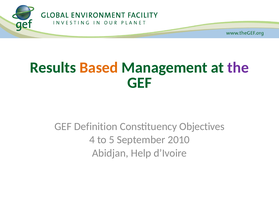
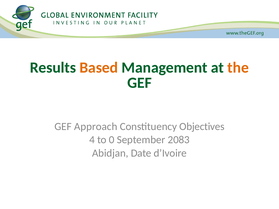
the colour: purple -> orange (238, 68)
Definition: Definition -> Approach (96, 127)
5: 5 -> 0 (112, 140)
2010: 2010 -> 2083 (179, 140)
Help: Help -> Date (141, 153)
